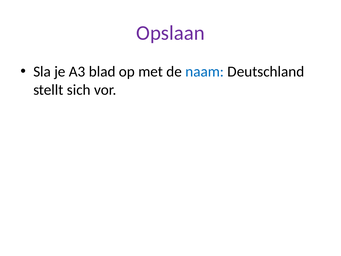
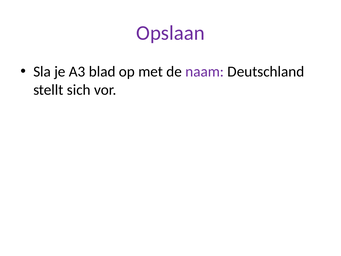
naam colour: blue -> purple (205, 72)
